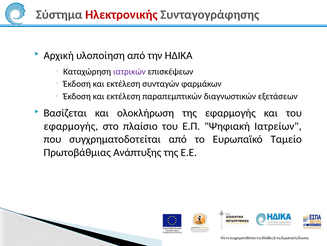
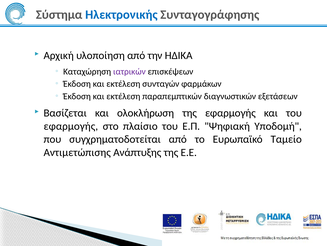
Ηλεκτρονικής colour: red -> blue (121, 14)
Ιατρείων: Ιατρείων -> Υποδομή (278, 126)
Πρωτοβάθμιας: Πρωτοβάθμιας -> Αντιμετώπισης (77, 152)
